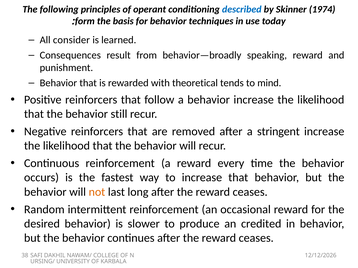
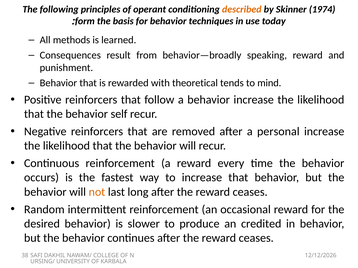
described colour: blue -> orange (242, 9)
consider: consider -> methods (72, 40)
still: still -> self (119, 114)
stringent: stringent -> personal (278, 132)
